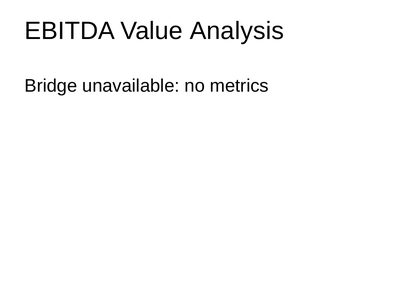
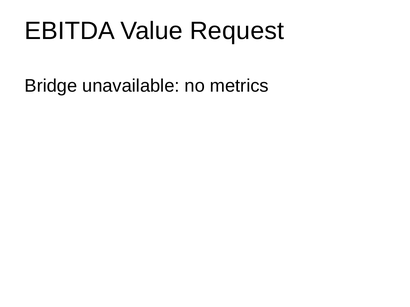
Analysis: Analysis -> Request (237, 31)
